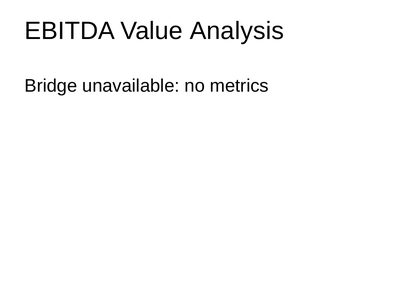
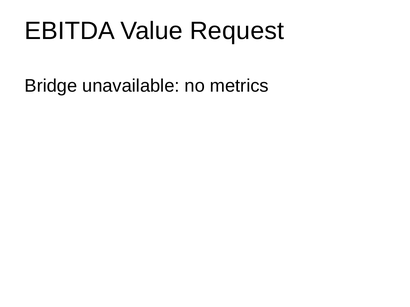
Analysis: Analysis -> Request (237, 31)
